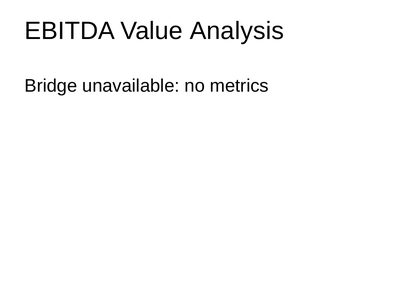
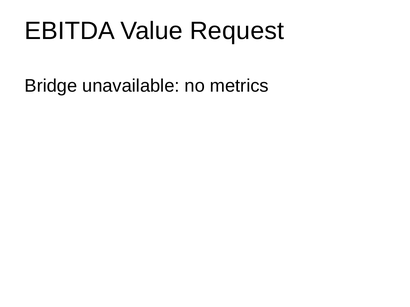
Analysis: Analysis -> Request (237, 31)
